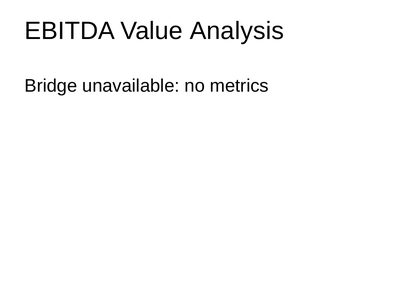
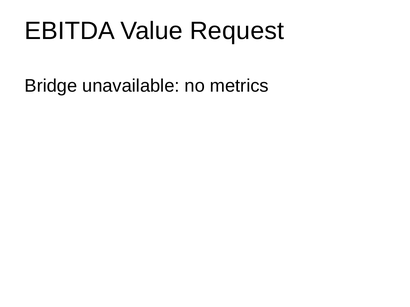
Analysis: Analysis -> Request (237, 31)
